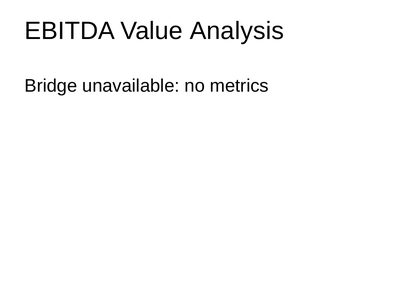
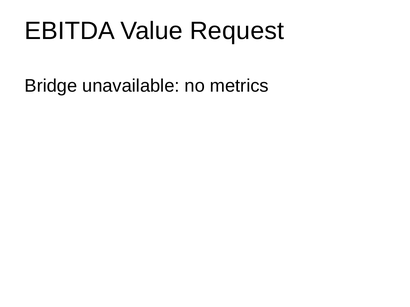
Analysis: Analysis -> Request (237, 31)
